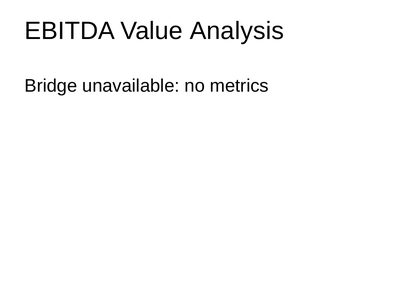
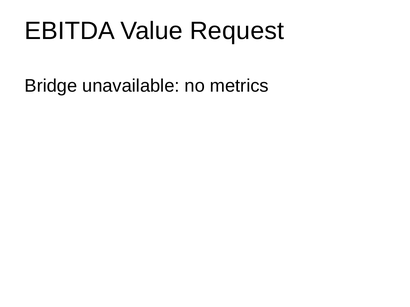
Analysis: Analysis -> Request (237, 31)
